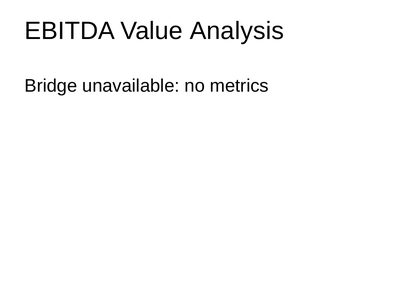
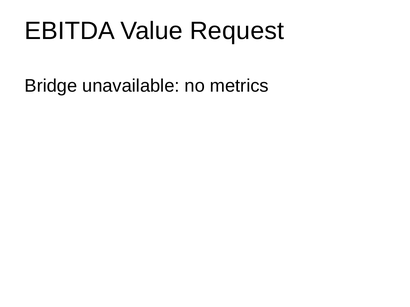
Analysis: Analysis -> Request (237, 31)
